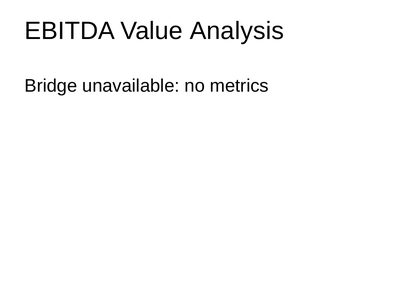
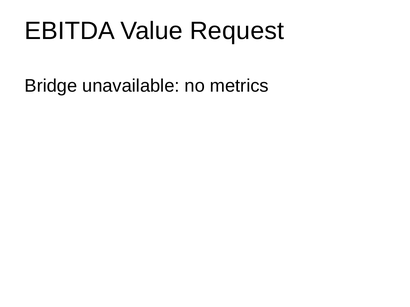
Analysis: Analysis -> Request (237, 31)
